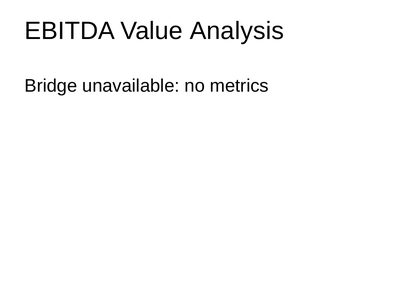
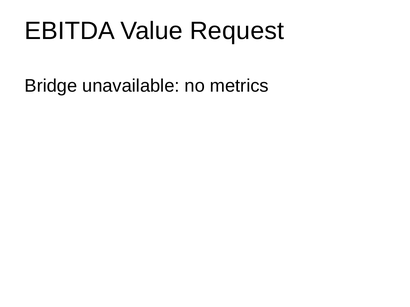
Analysis: Analysis -> Request (237, 31)
